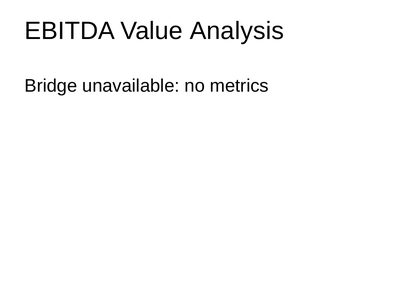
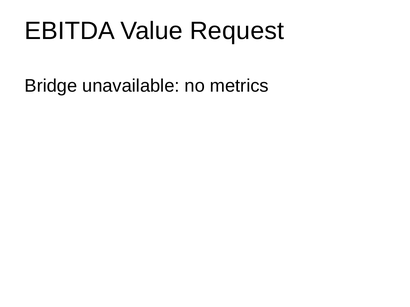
Analysis: Analysis -> Request (237, 31)
